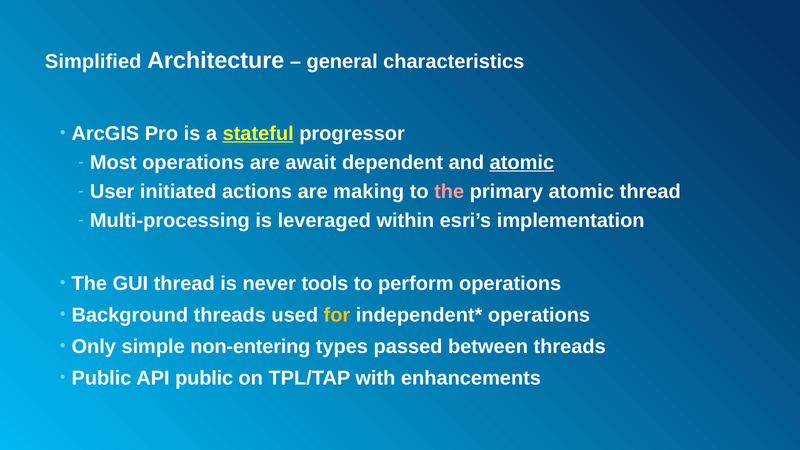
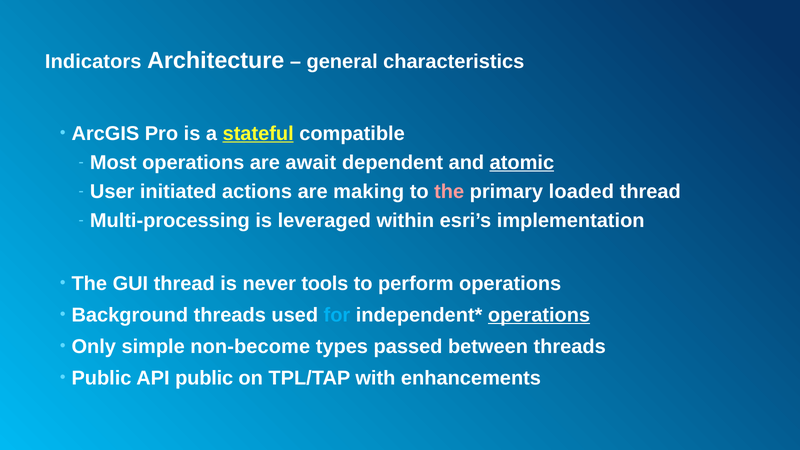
Simplified: Simplified -> Indicators (93, 62)
progressor: progressor -> compatible (352, 133)
primary atomic: atomic -> loaded (581, 191)
for colour: yellow -> light blue (337, 315)
operations underline: none -> present (539, 315)
non-entering: non-entering -> non-become (250, 346)
